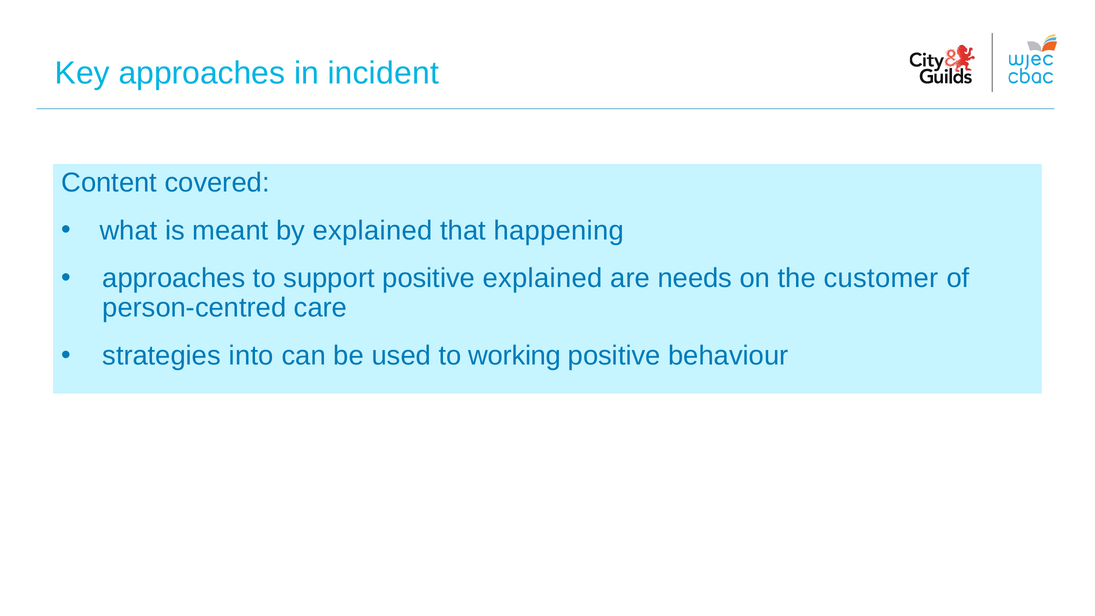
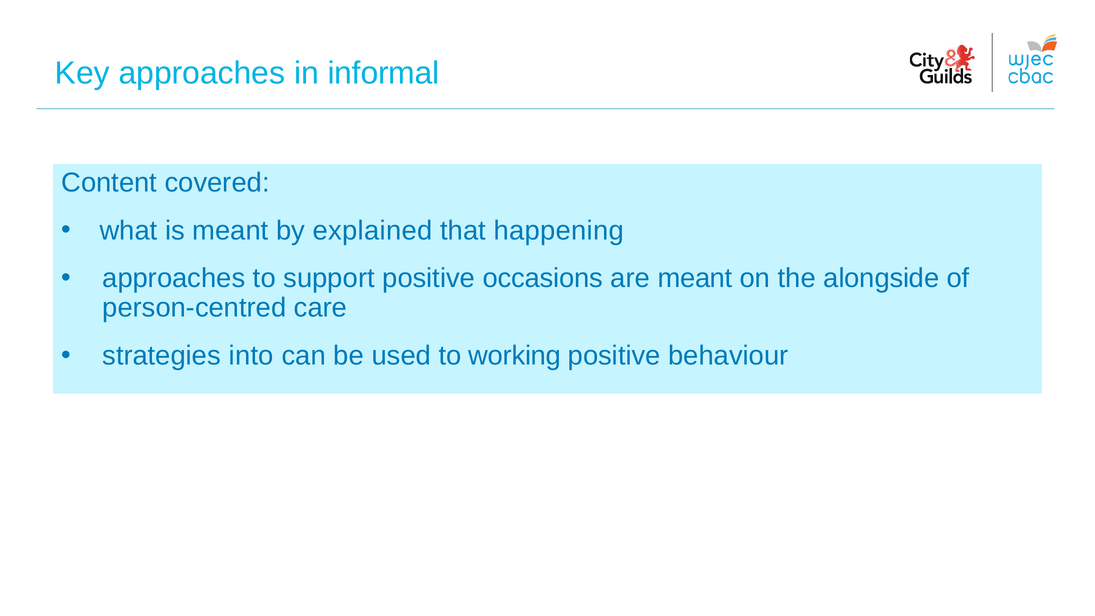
incident: incident -> informal (384, 73)
positive explained: explained -> occasions (543, 278)
are needs: needs -> meant (695, 278)
customer: customer -> alongside (881, 278)
